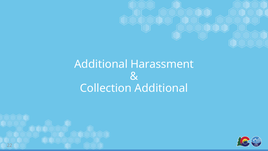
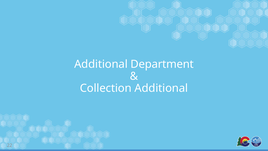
Harassment: Harassment -> Department (162, 64)
